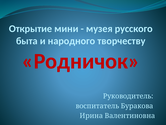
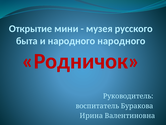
народного творчеству: творчеству -> народного (121, 41)
